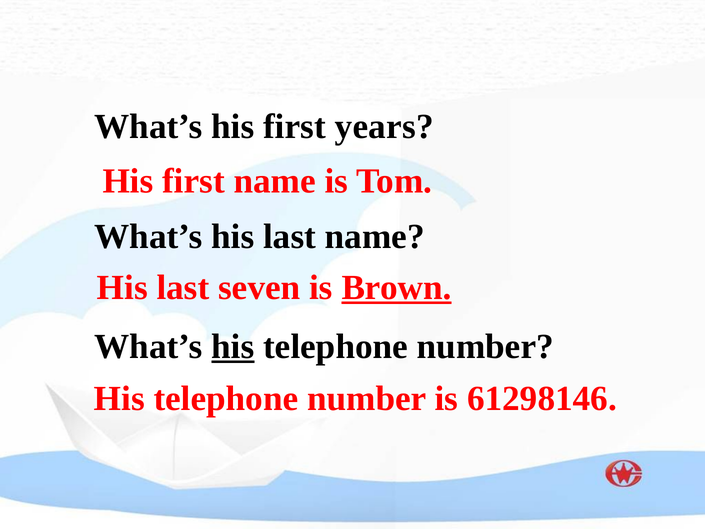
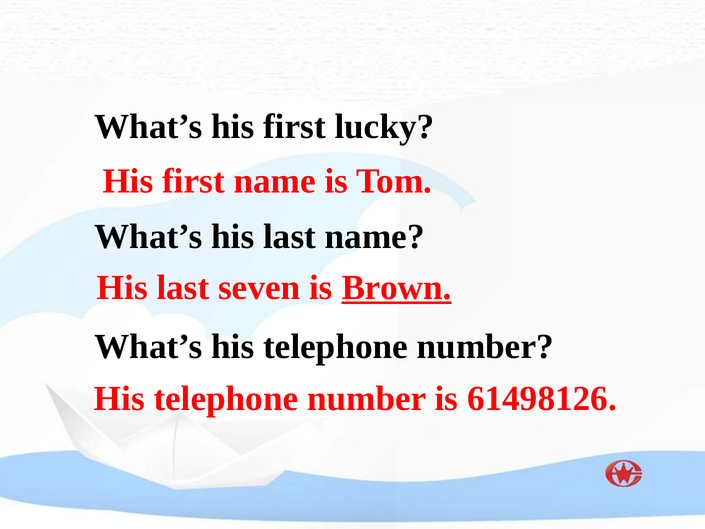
years: years -> lucky (384, 127)
his underline: present -> none (233, 346)
61298146: 61298146 -> 61498126 (542, 399)
